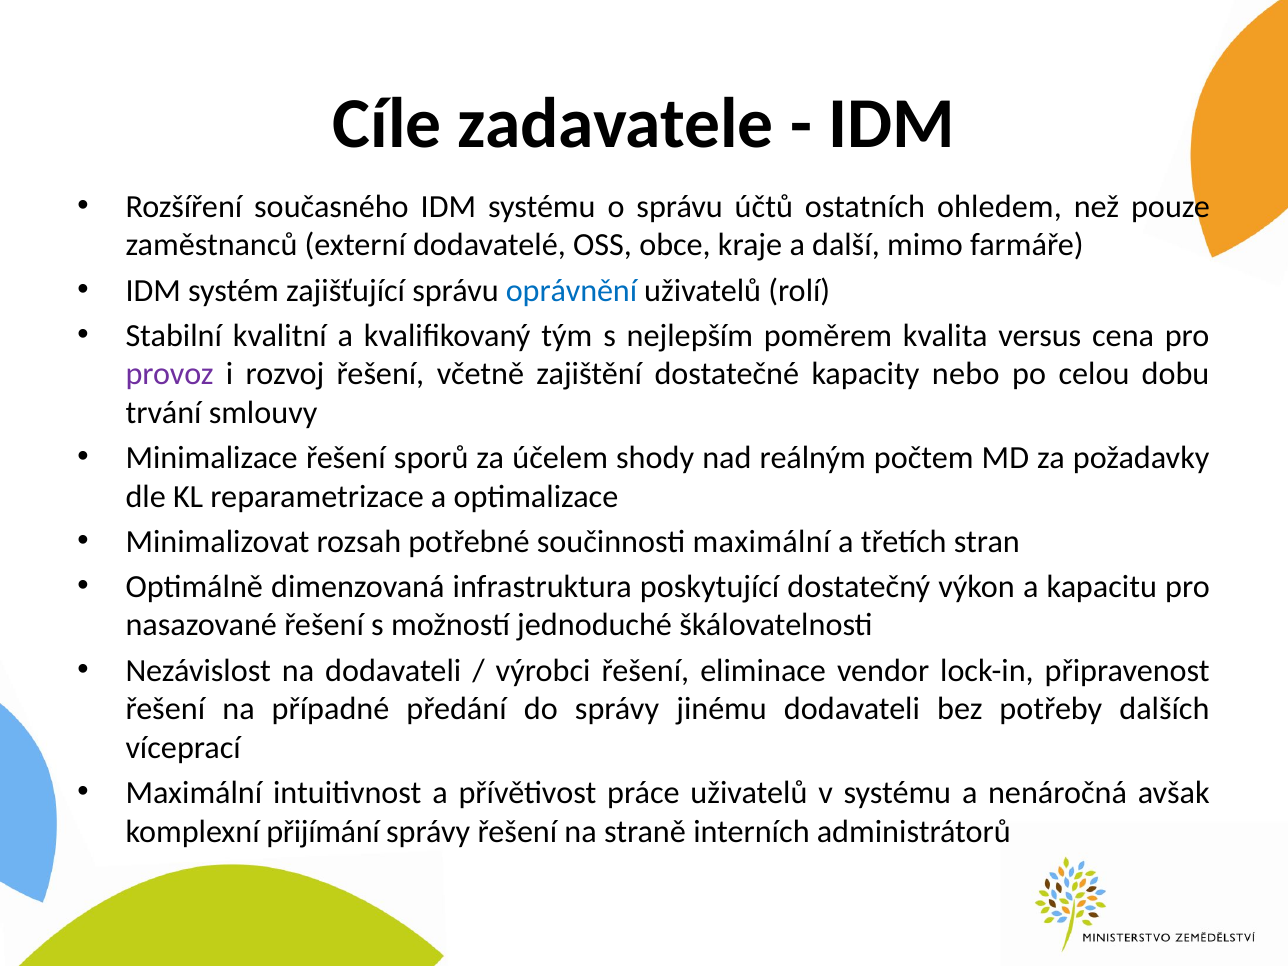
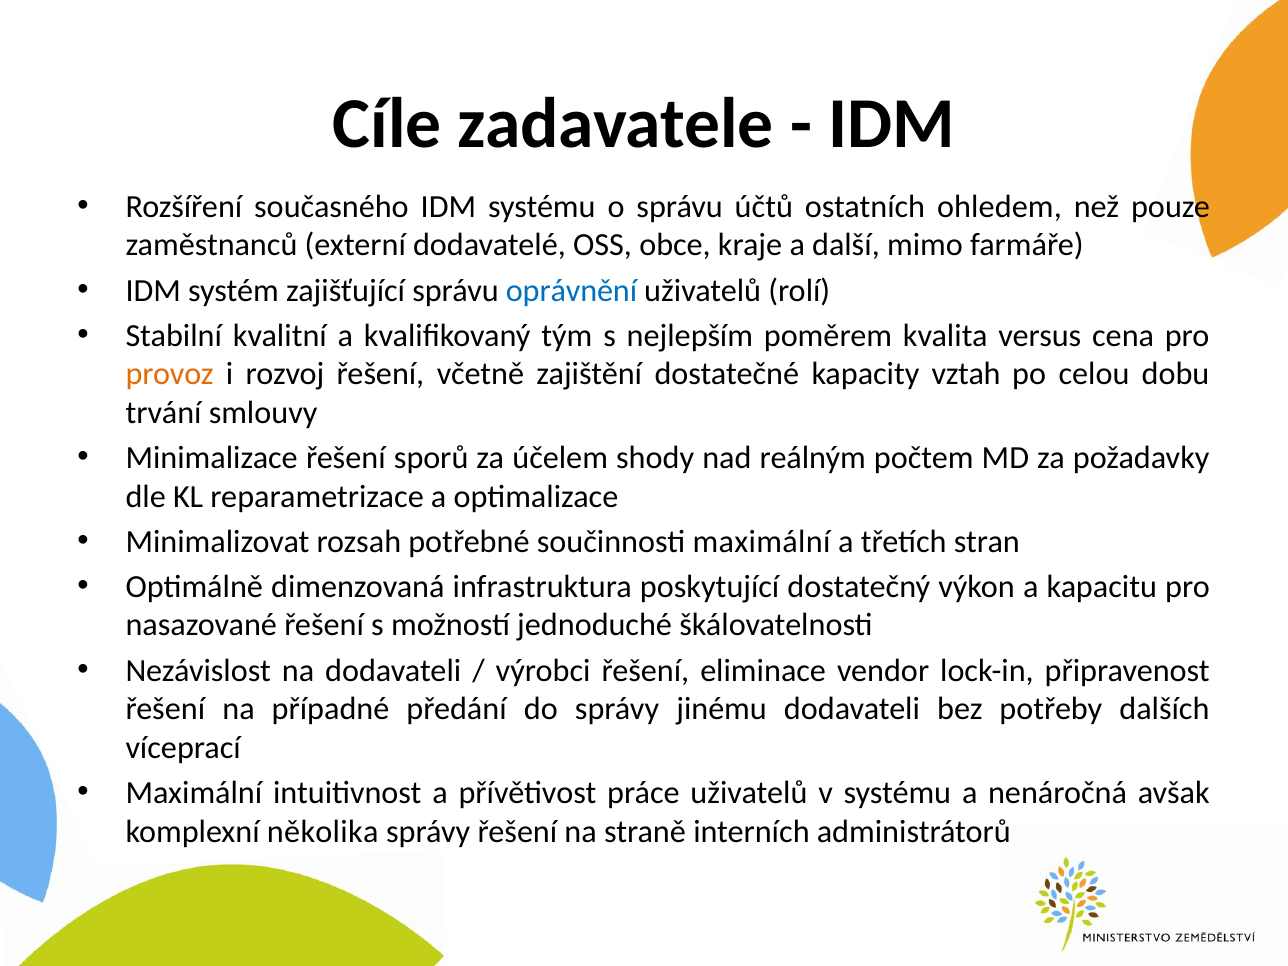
provoz colour: purple -> orange (170, 374)
nebo: nebo -> vztah (966, 374)
přijímání: přijímání -> několika (323, 831)
